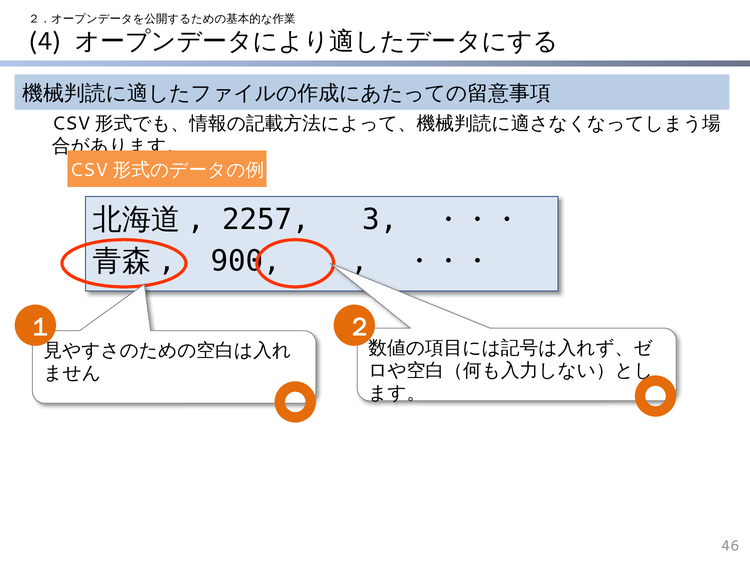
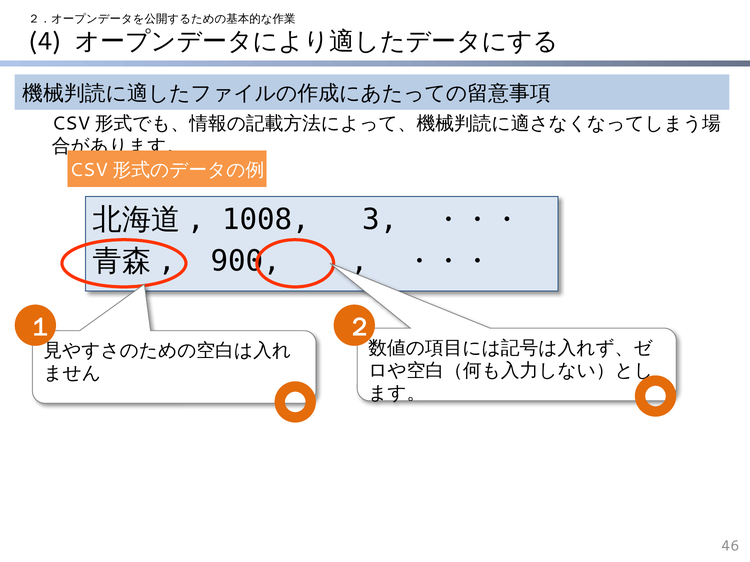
2257: 2257 -> 1008 (266, 220)
